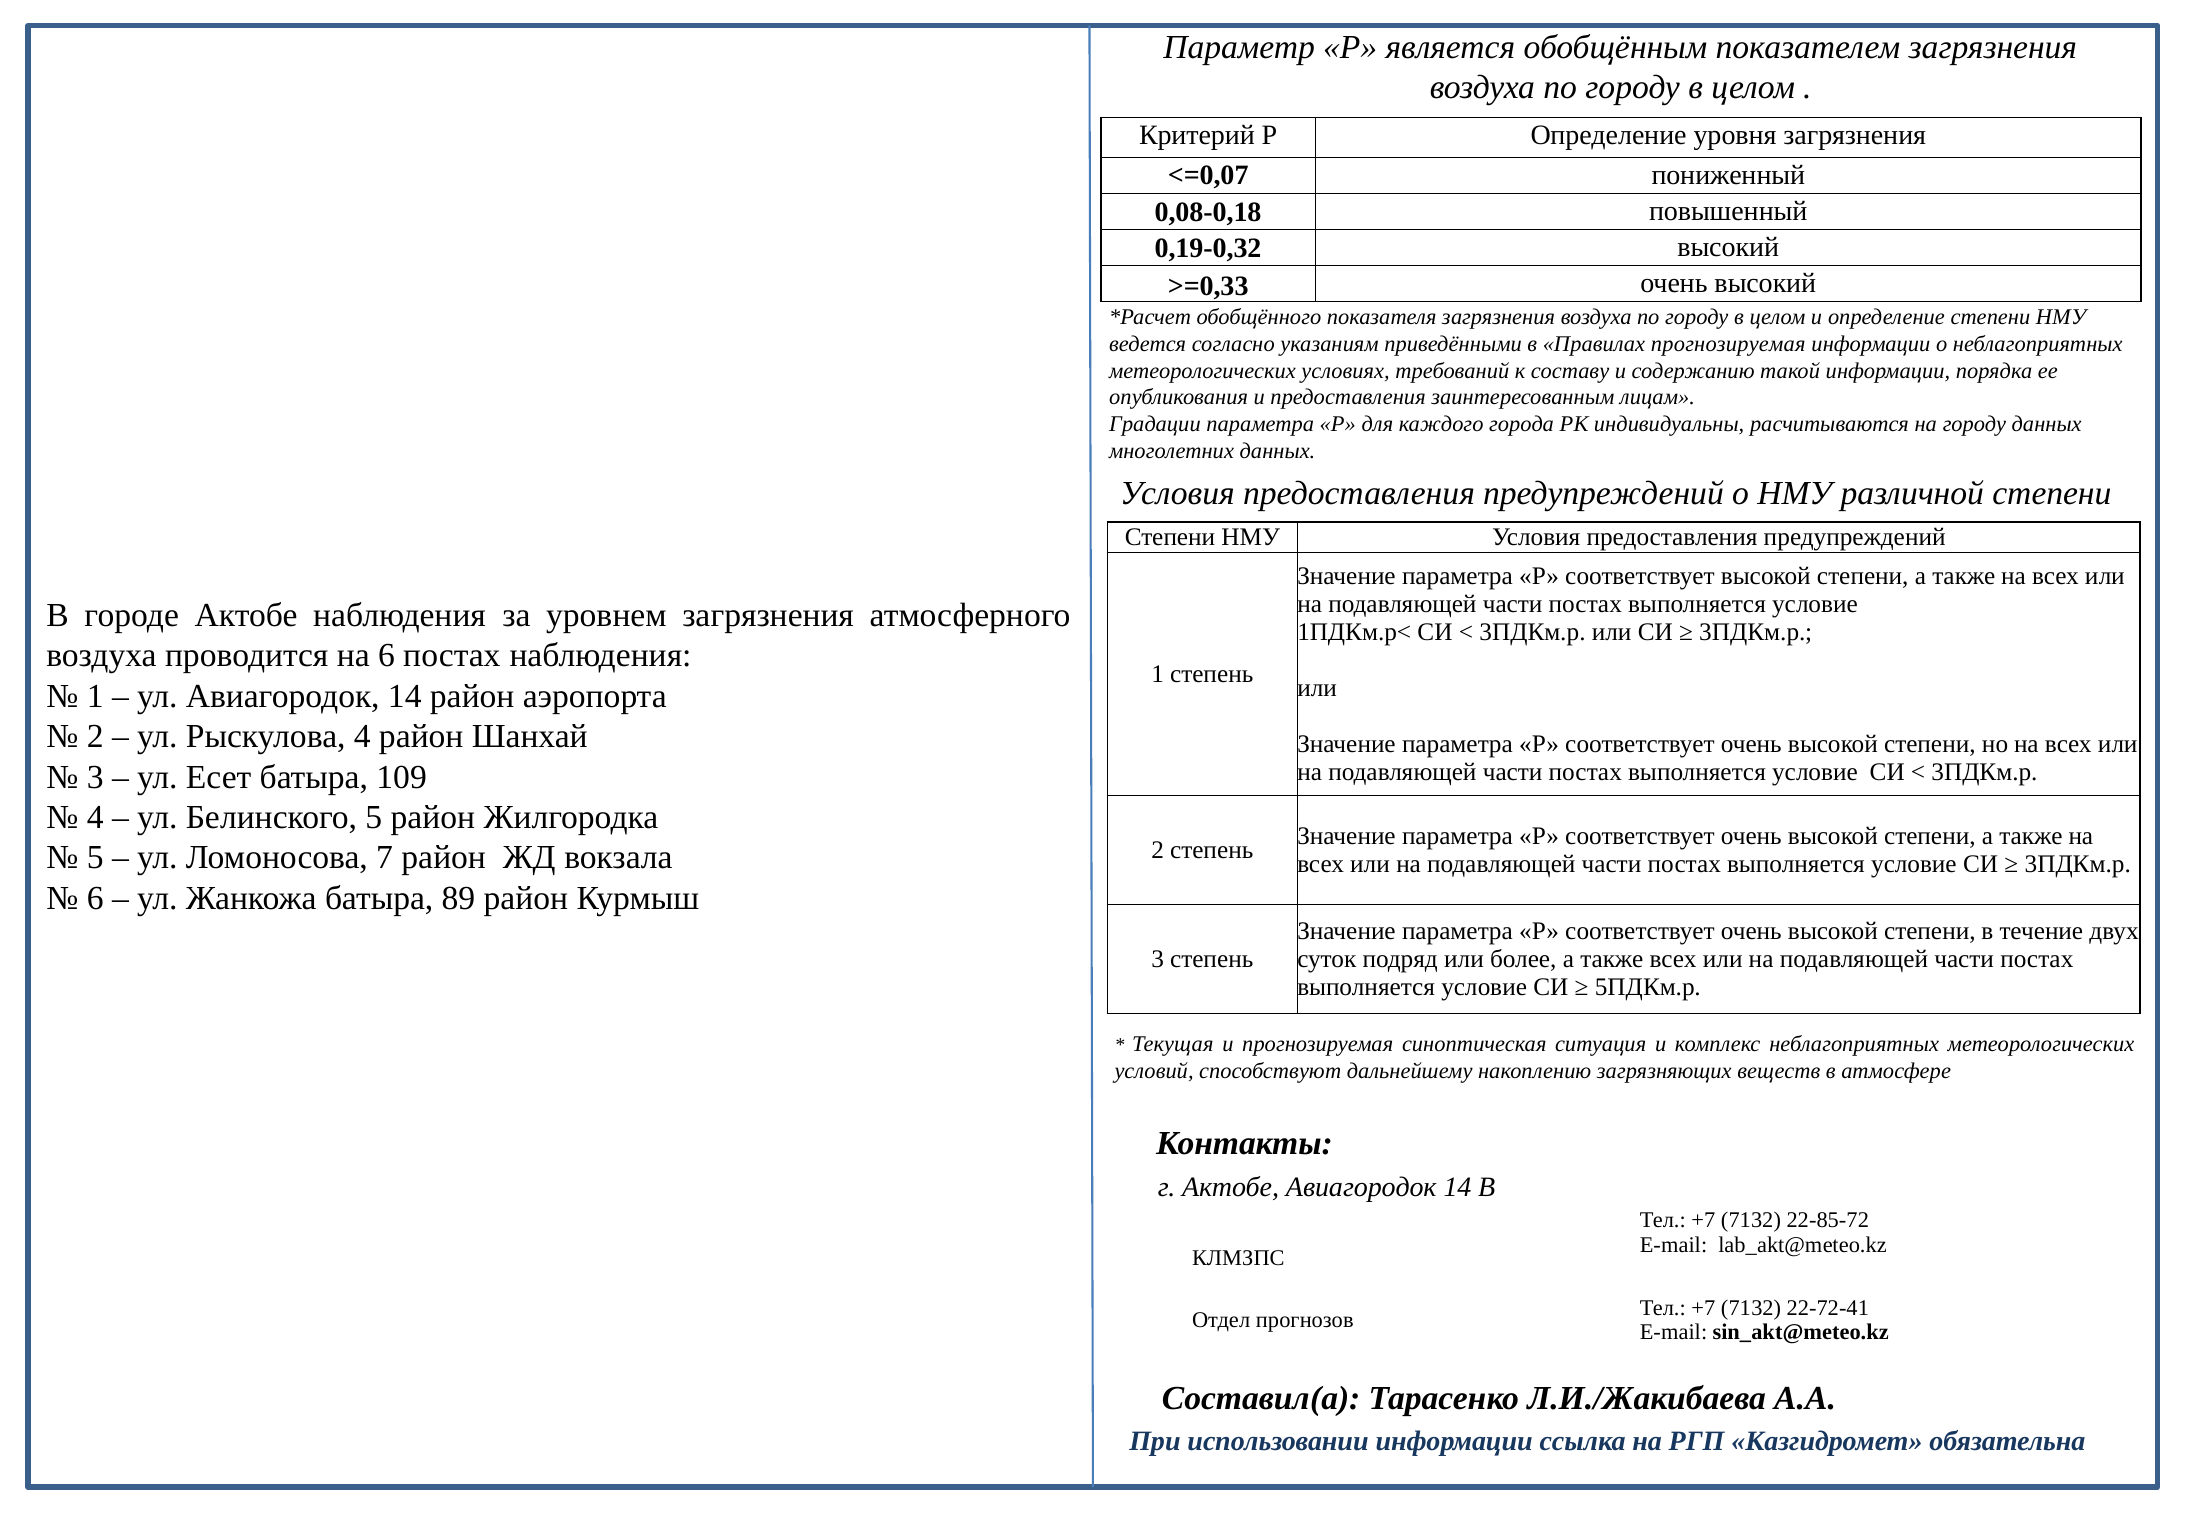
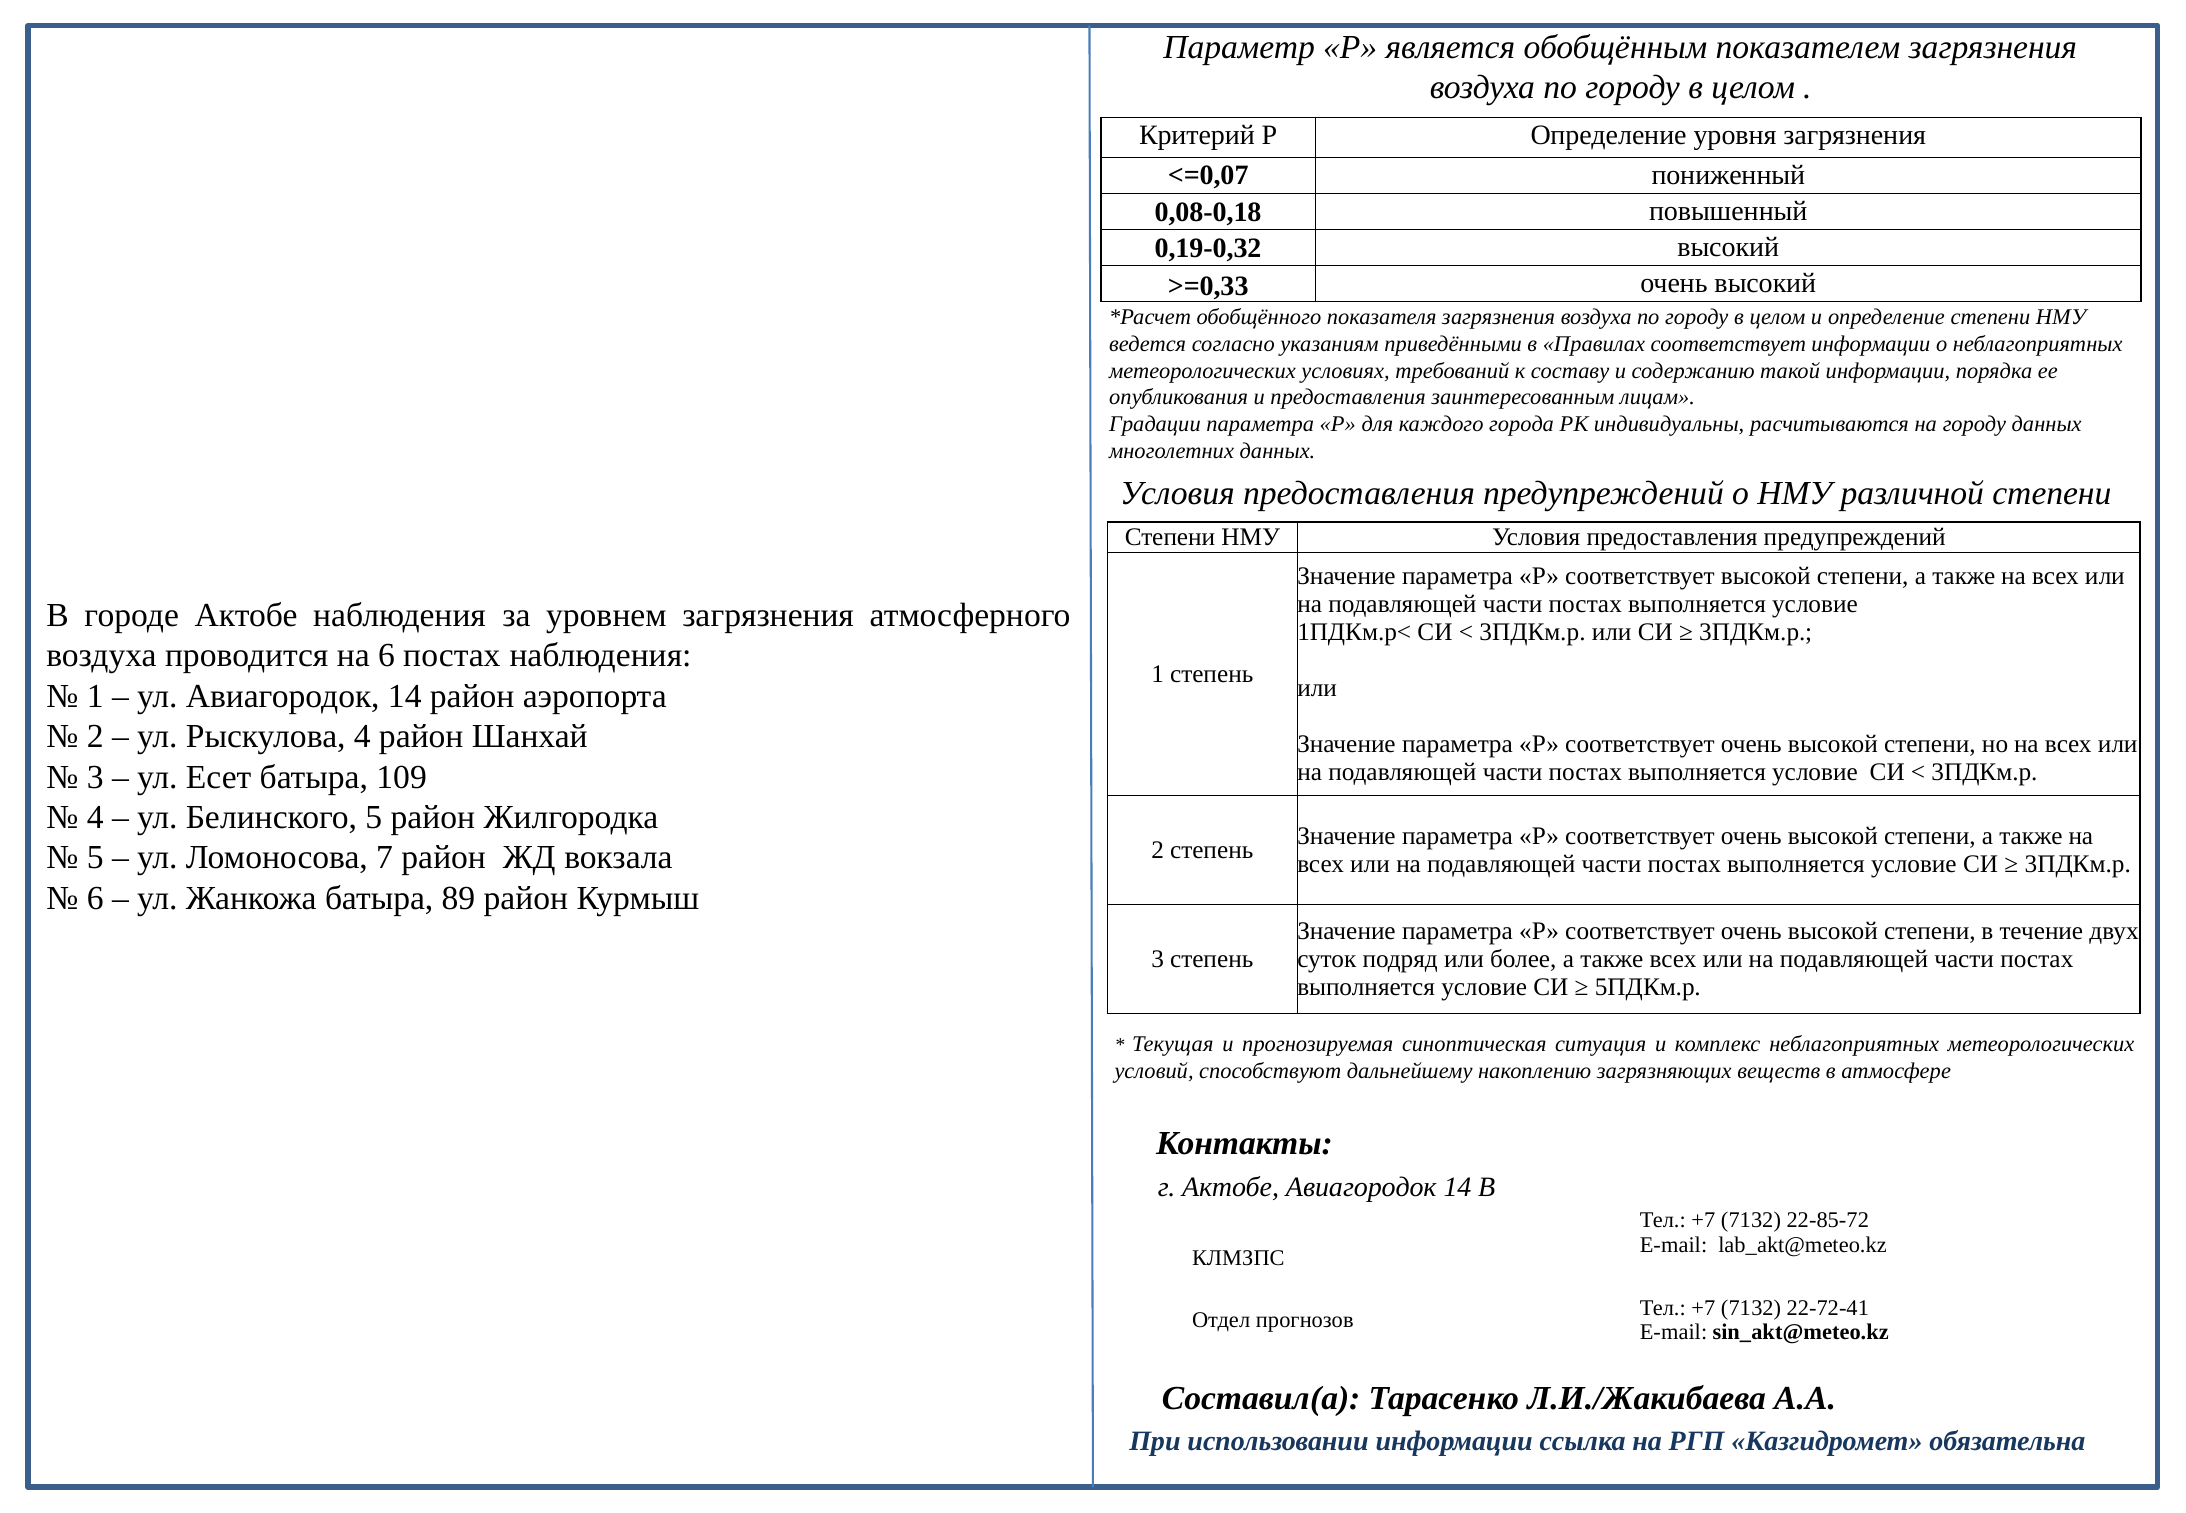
Правилах прогнозируемая: прогнозируемая -> соответствует (1728, 344)
